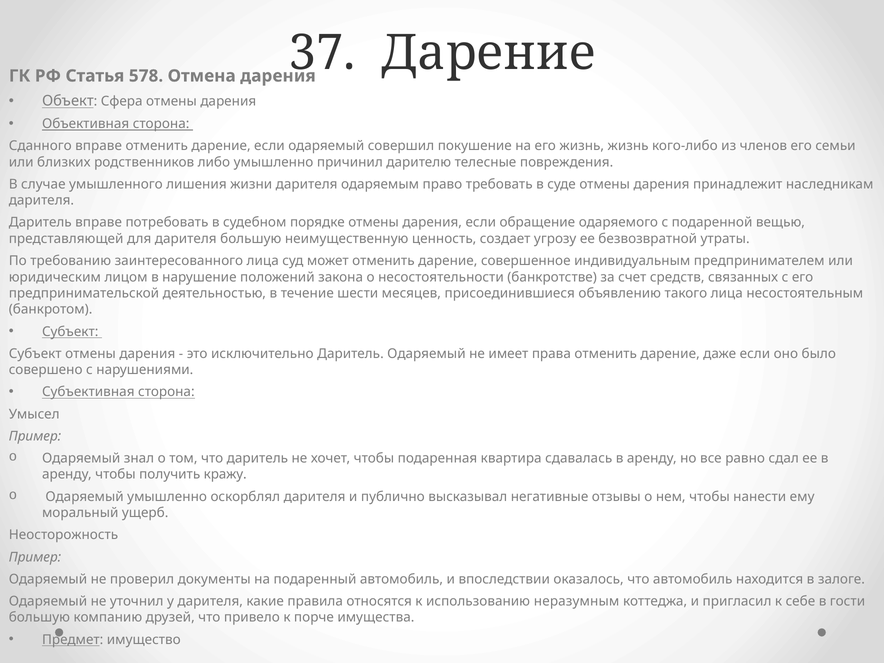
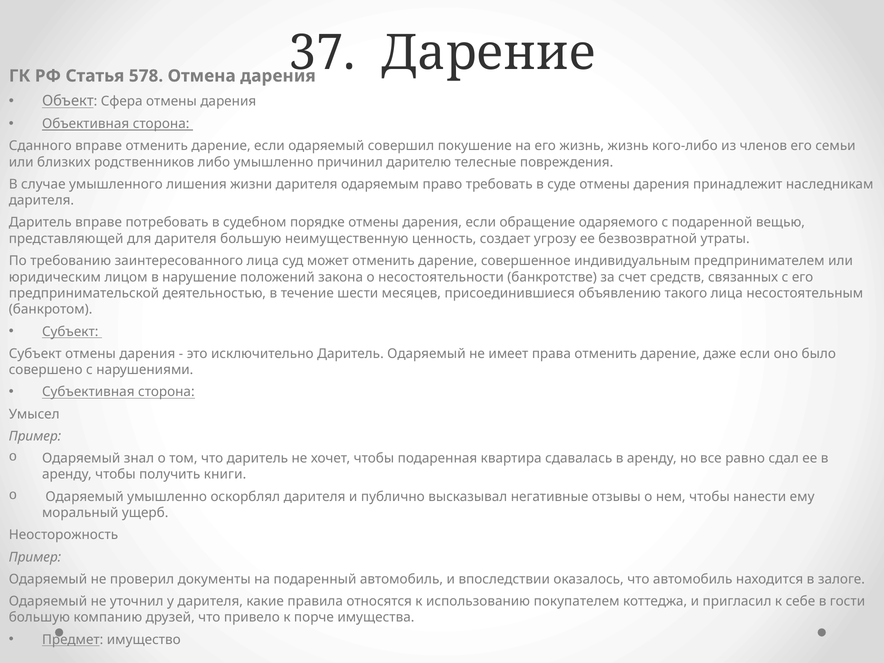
кражу: кражу -> книги (225, 475)
неразумным: неразумным -> покупателем (577, 601)
